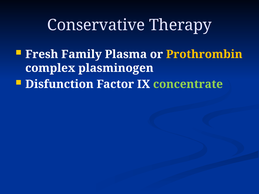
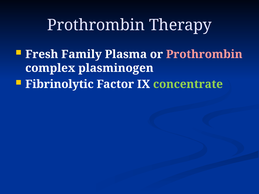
Conservative: Conservative -> Prothrombin (96, 25)
Prothrombin colour: yellow -> pink (204, 54)
Disfunction: Disfunction -> Fibrinolytic (59, 84)
